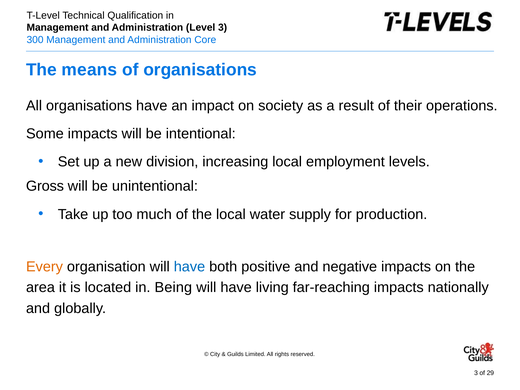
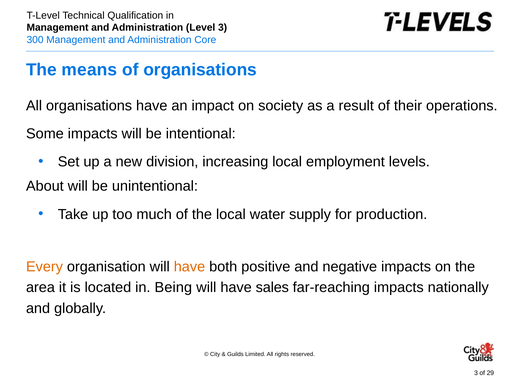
Gross: Gross -> About (45, 186)
have colour: blue -> orange (189, 267)
living: living -> sales (272, 287)
